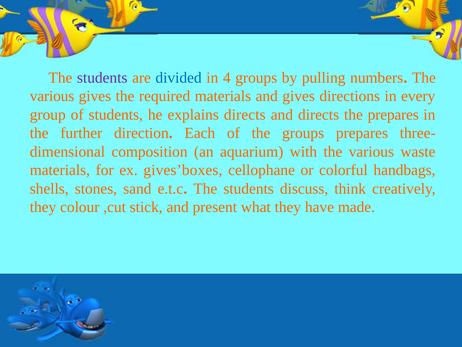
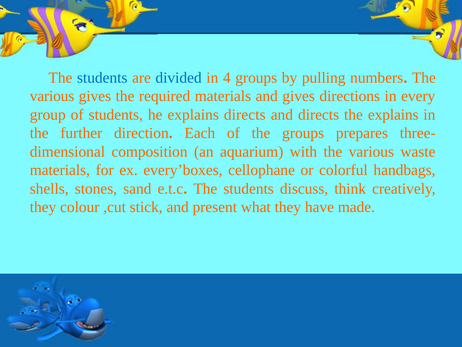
students colour: purple -> blue (102, 78)
the prepares: prepares -> explains (393, 115)
gives’boxes: gives’boxes -> every’boxes (183, 170)
